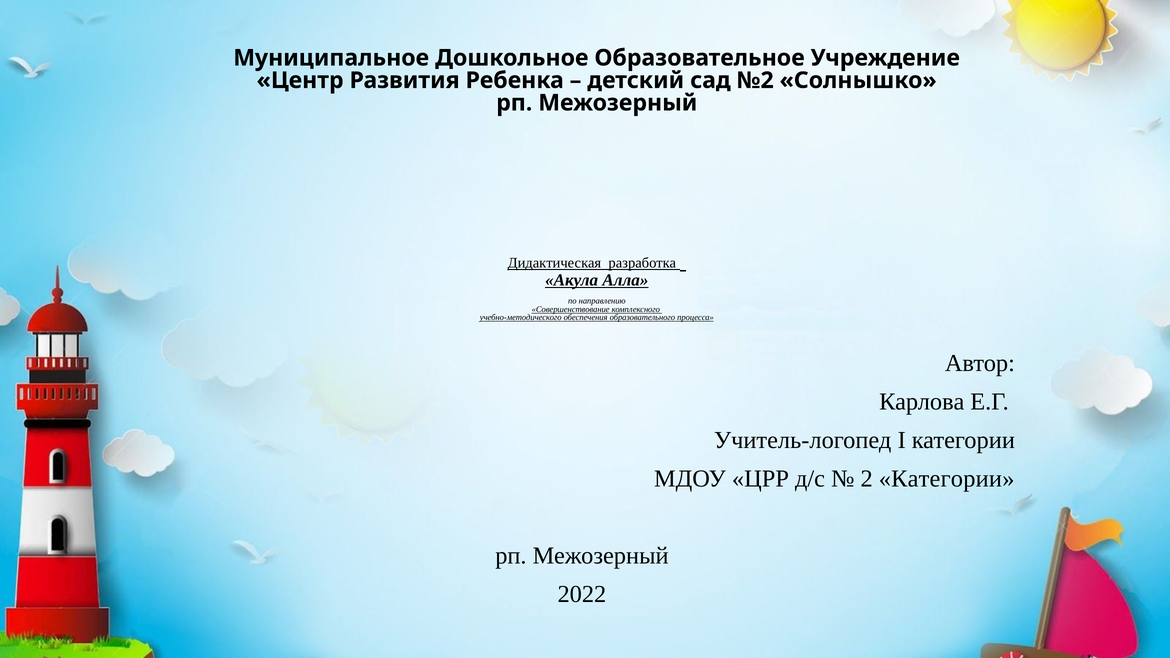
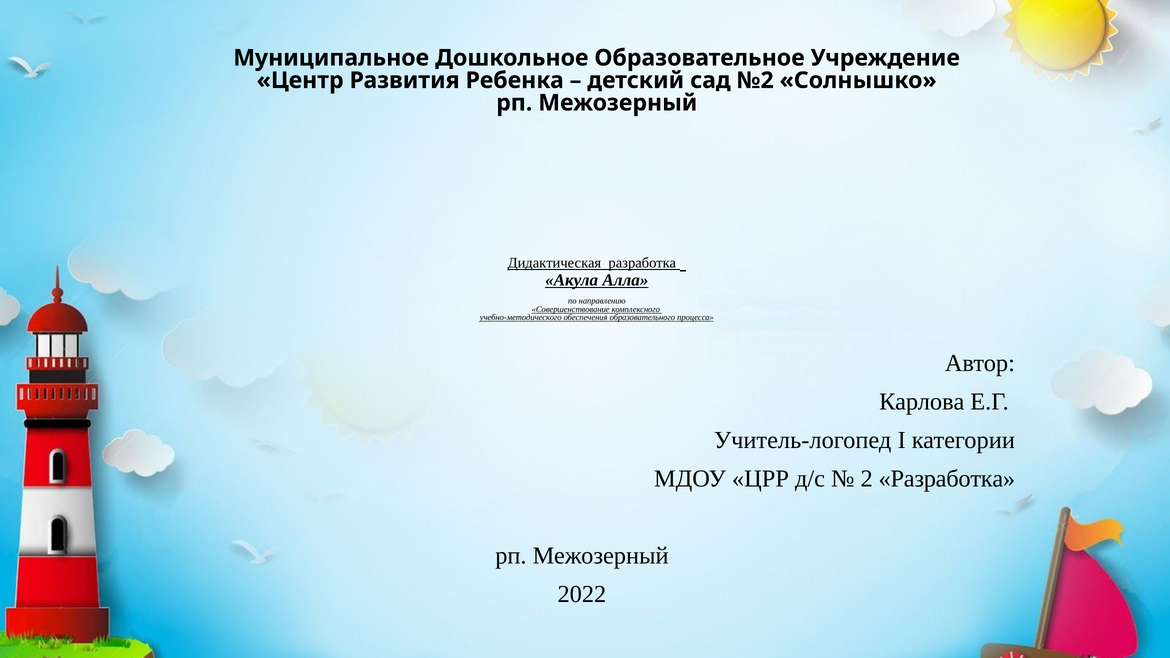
2 Категории: Категории -> Разработка (947, 479)
